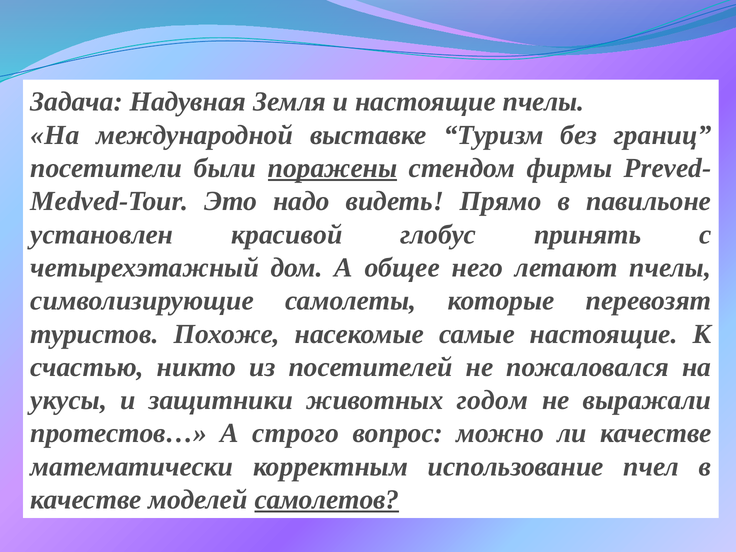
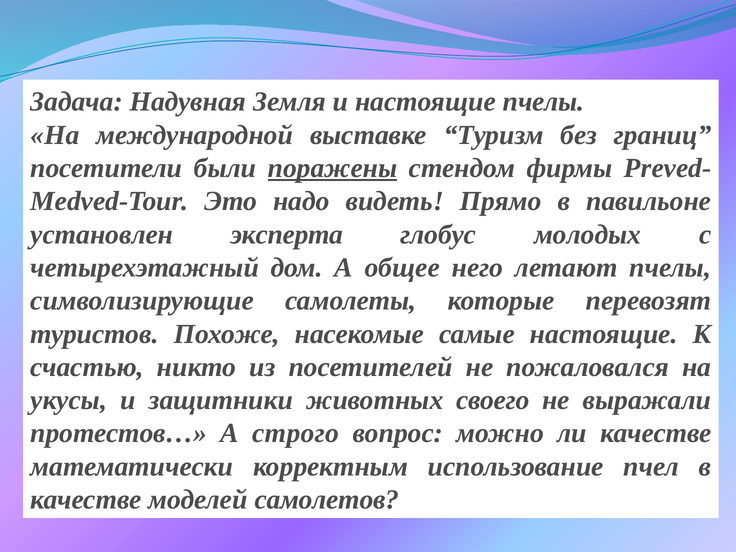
красивой: красивой -> эксперта (287, 234)
принять: принять -> молодых (588, 234)
годом: годом -> своего (493, 400)
самолетов underline: present -> none (327, 500)
